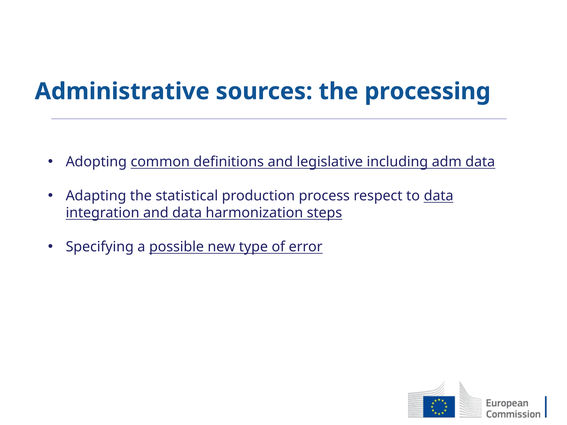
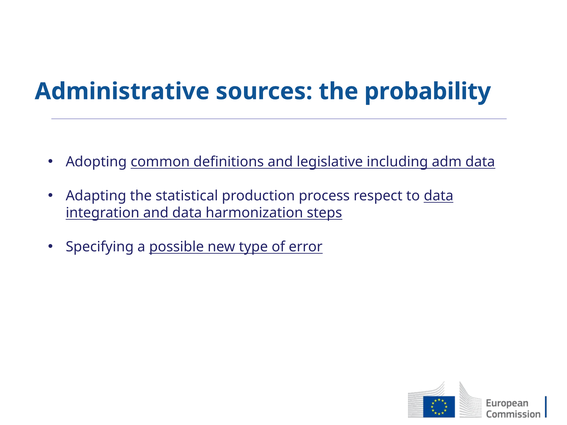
processing: processing -> probability (428, 91)
